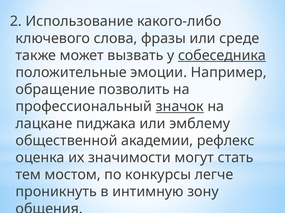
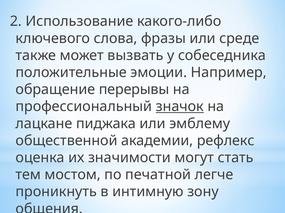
собеседника underline: present -> none (222, 56)
позволить: позволить -> перерывы (134, 90)
конкурсы: конкурсы -> печатной (158, 175)
